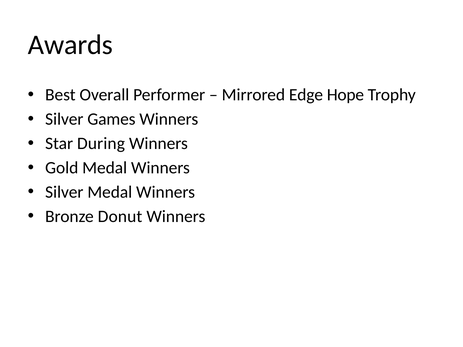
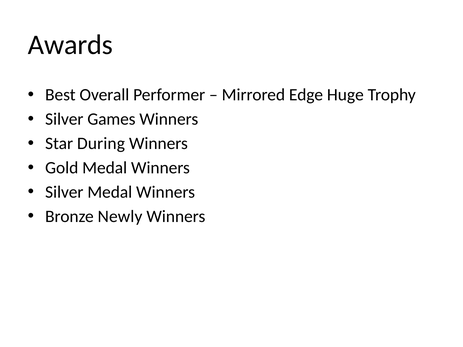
Hope: Hope -> Huge (345, 95)
Donut: Donut -> Newly (120, 217)
